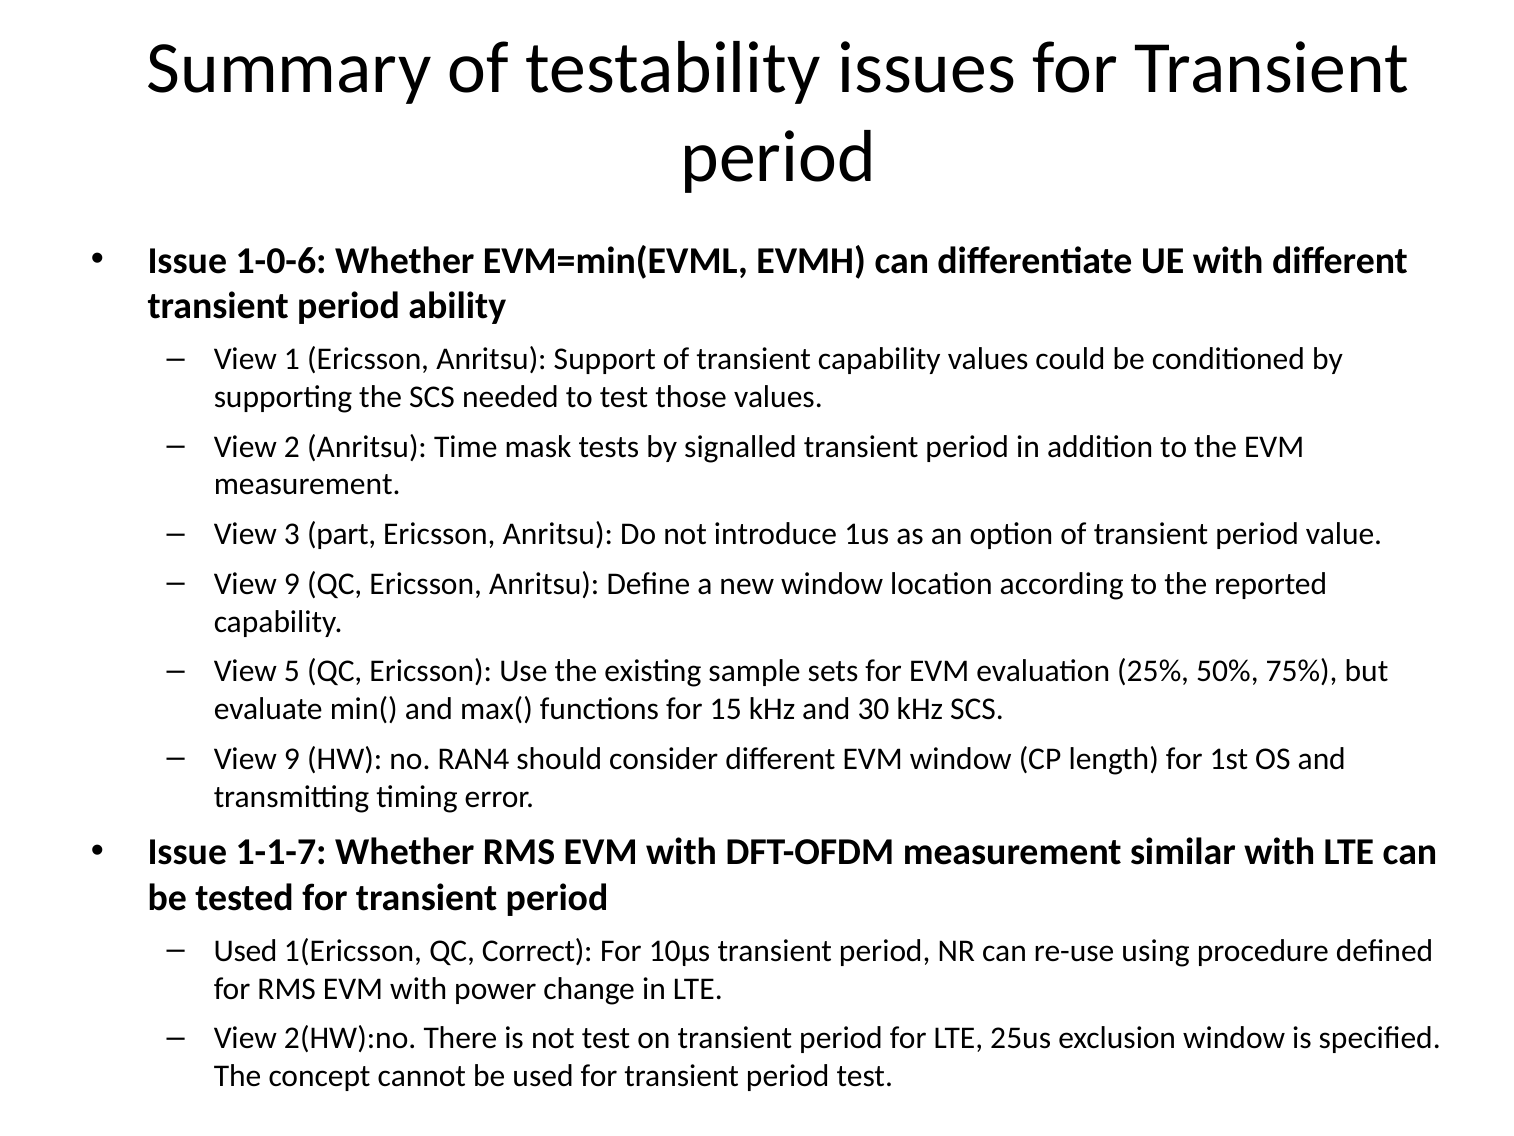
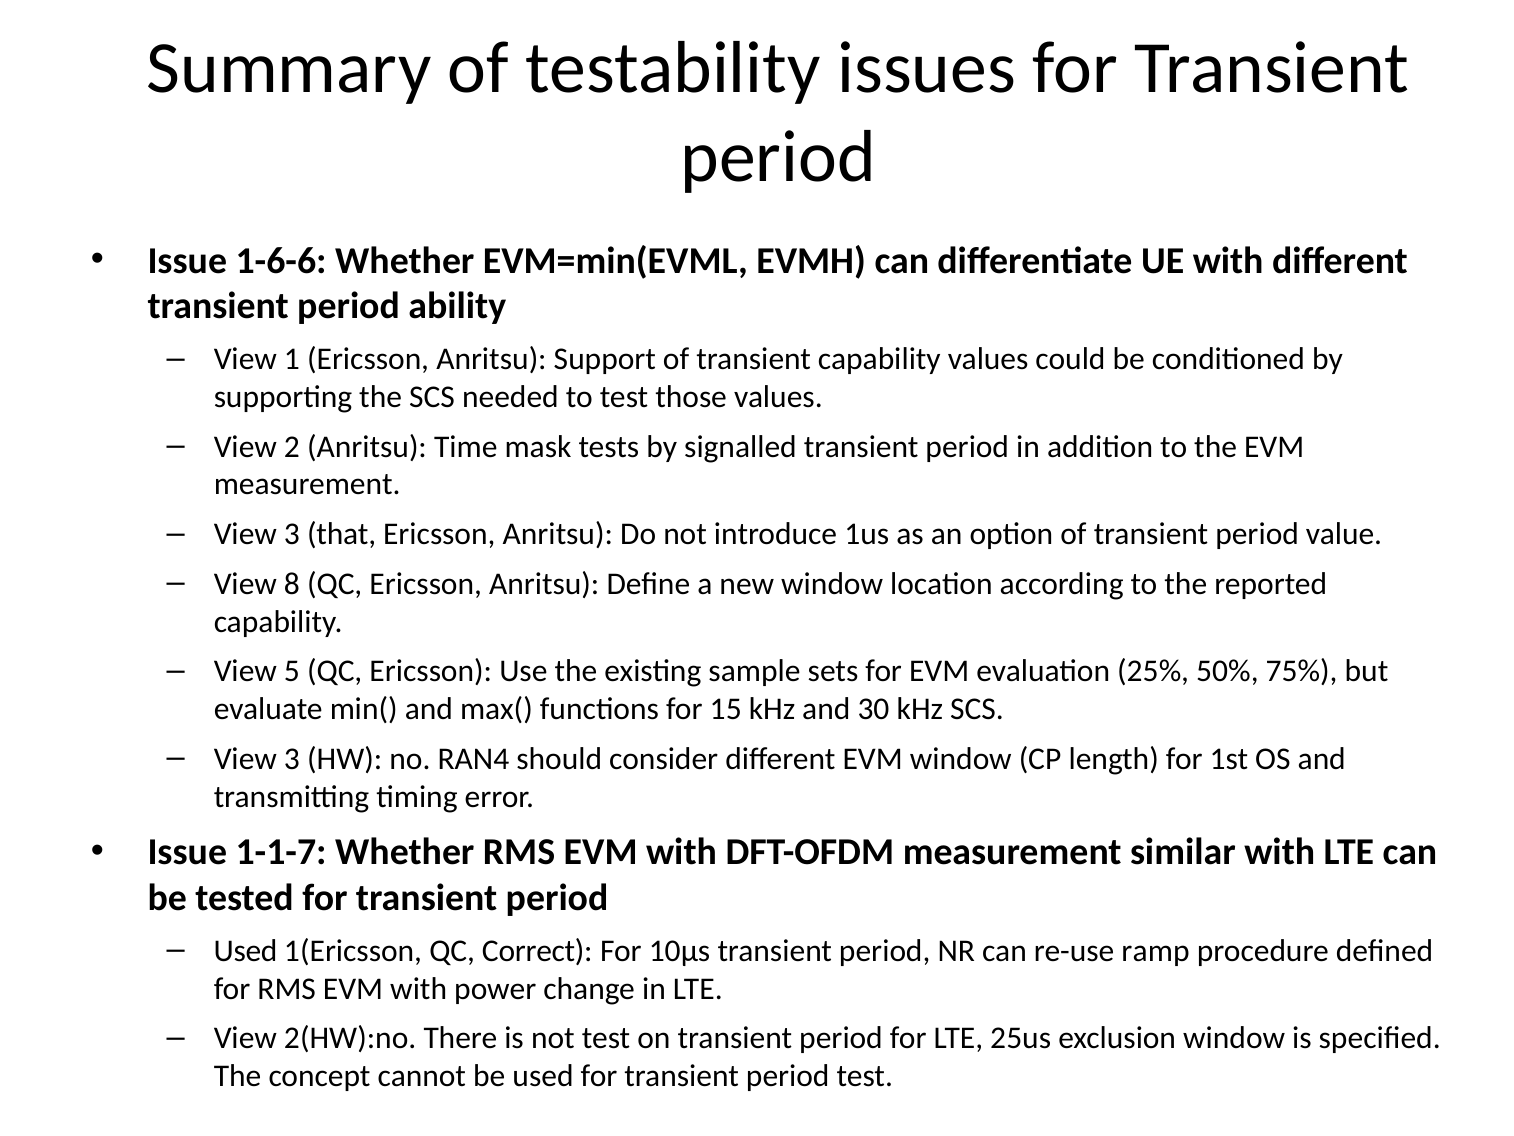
1-0-6: 1-0-6 -> 1-6-6 (281, 261)
part: part -> that (342, 534)
9: 9 -> 8 (292, 584)
9: 9 -> 3 (292, 759)
using: using -> ramp (1156, 950)
